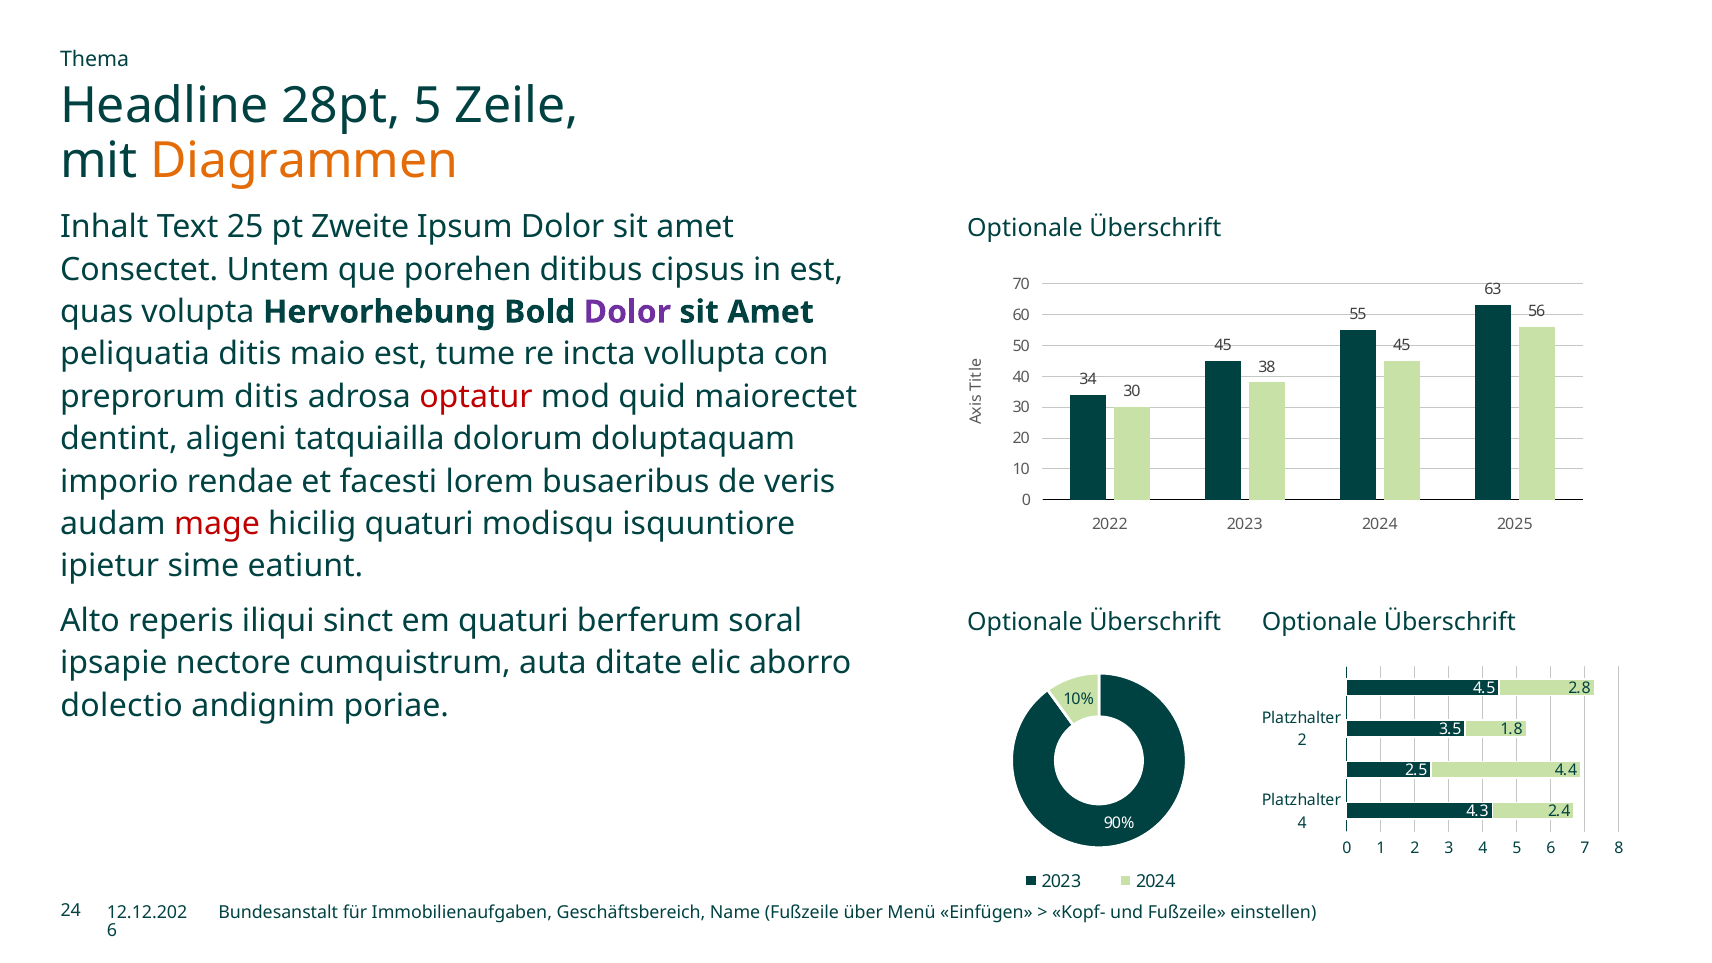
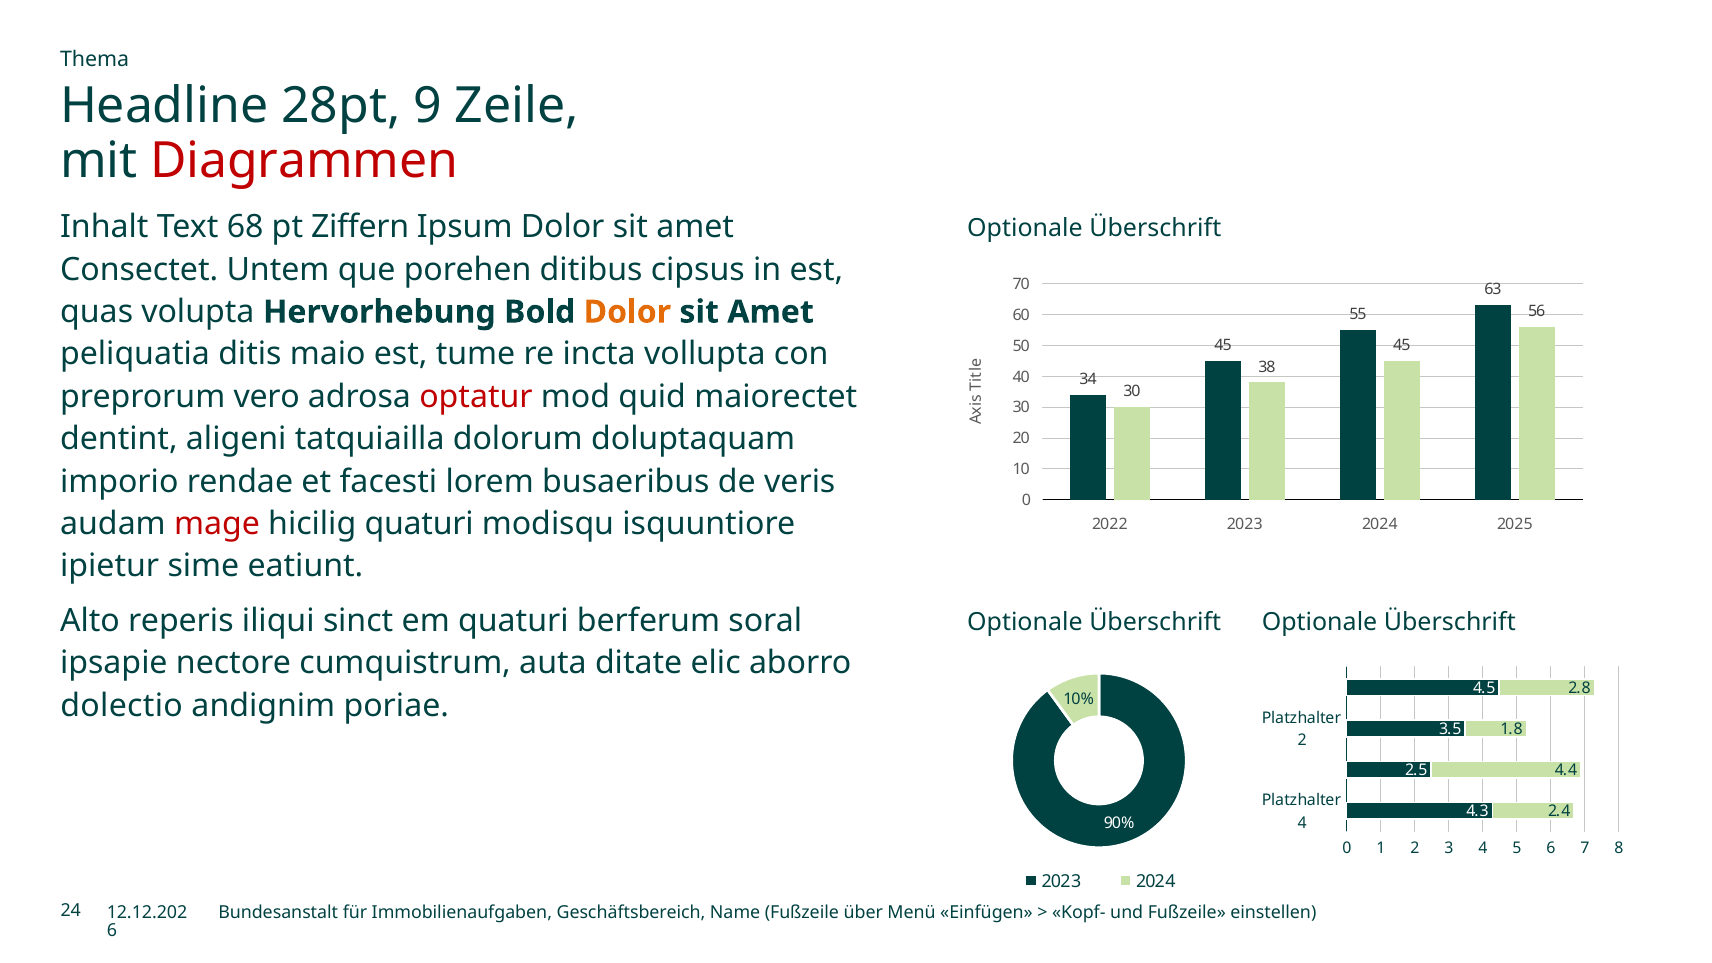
28pt 5: 5 -> 9 (428, 106)
Diagrammen colour: orange -> red (304, 161)
25: 25 -> 68 (245, 227)
Zweite: Zweite -> Ziffern (360, 227)
Dolor colour: purple -> orange (627, 312)
preprorum ditis: ditis -> vero (267, 397)
